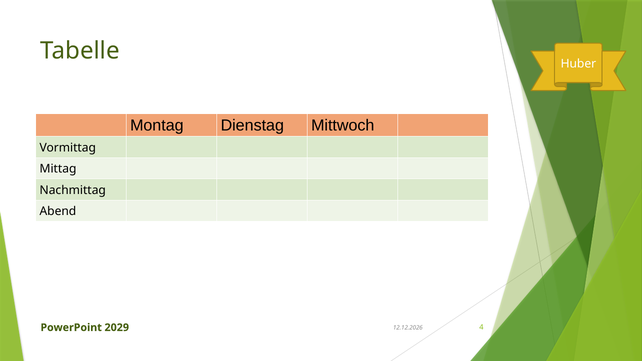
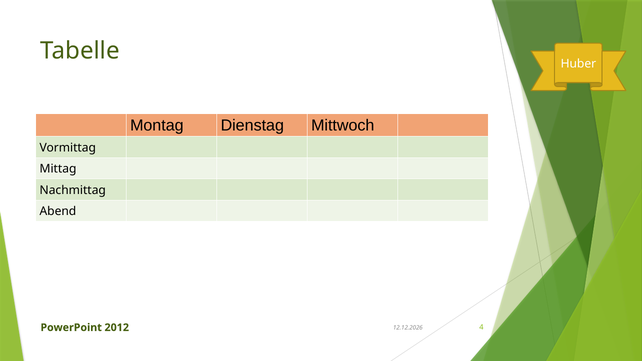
2029: 2029 -> 2012 (117, 328)
